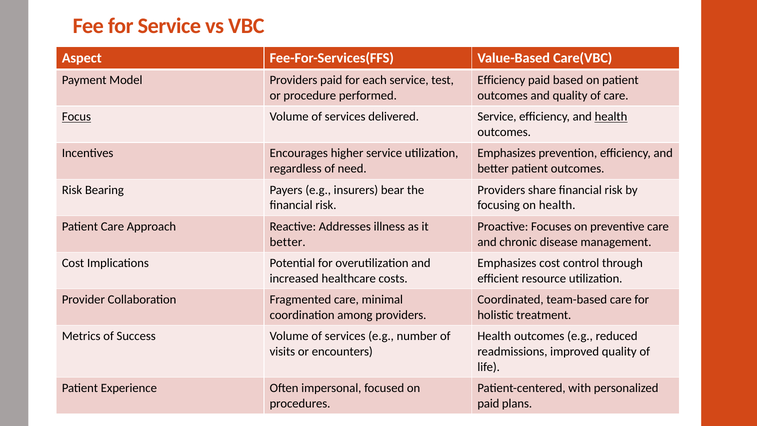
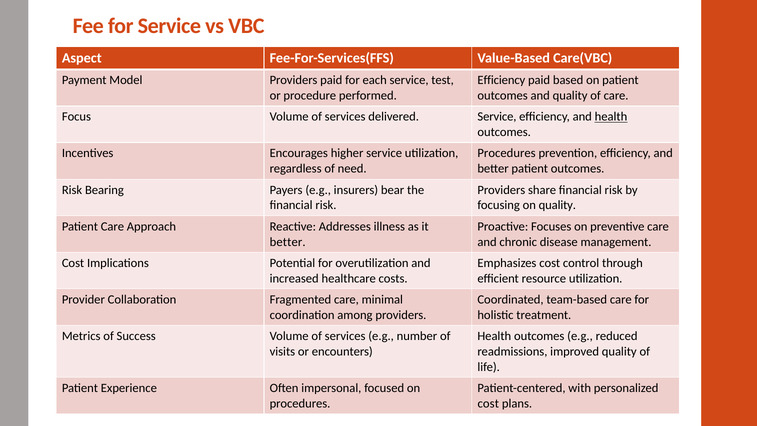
Focus underline: present -> none (76, 117)
Emphasizes: Emphasizes -> Procedures (507, 153)
on health: health -> quality (557, 205)
paid: paid -> cost (488, 403)
